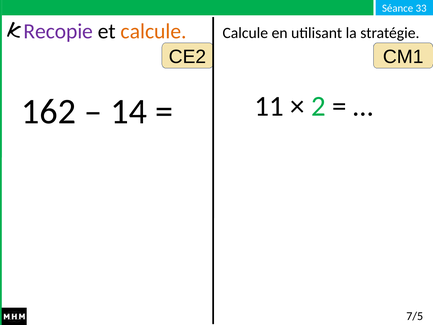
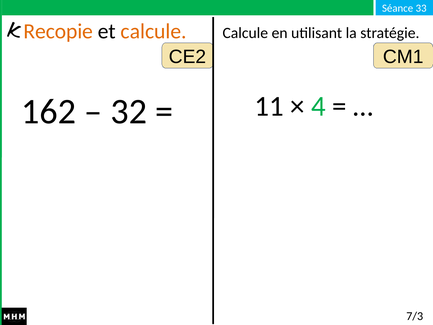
Recopie colour: purple -> orange (58, 31)
2: 2 -> 4 (318, 106)
14: 14 -> 32 (129, 112)
7/5: 7/5 -> 7/3 (415, 316)
